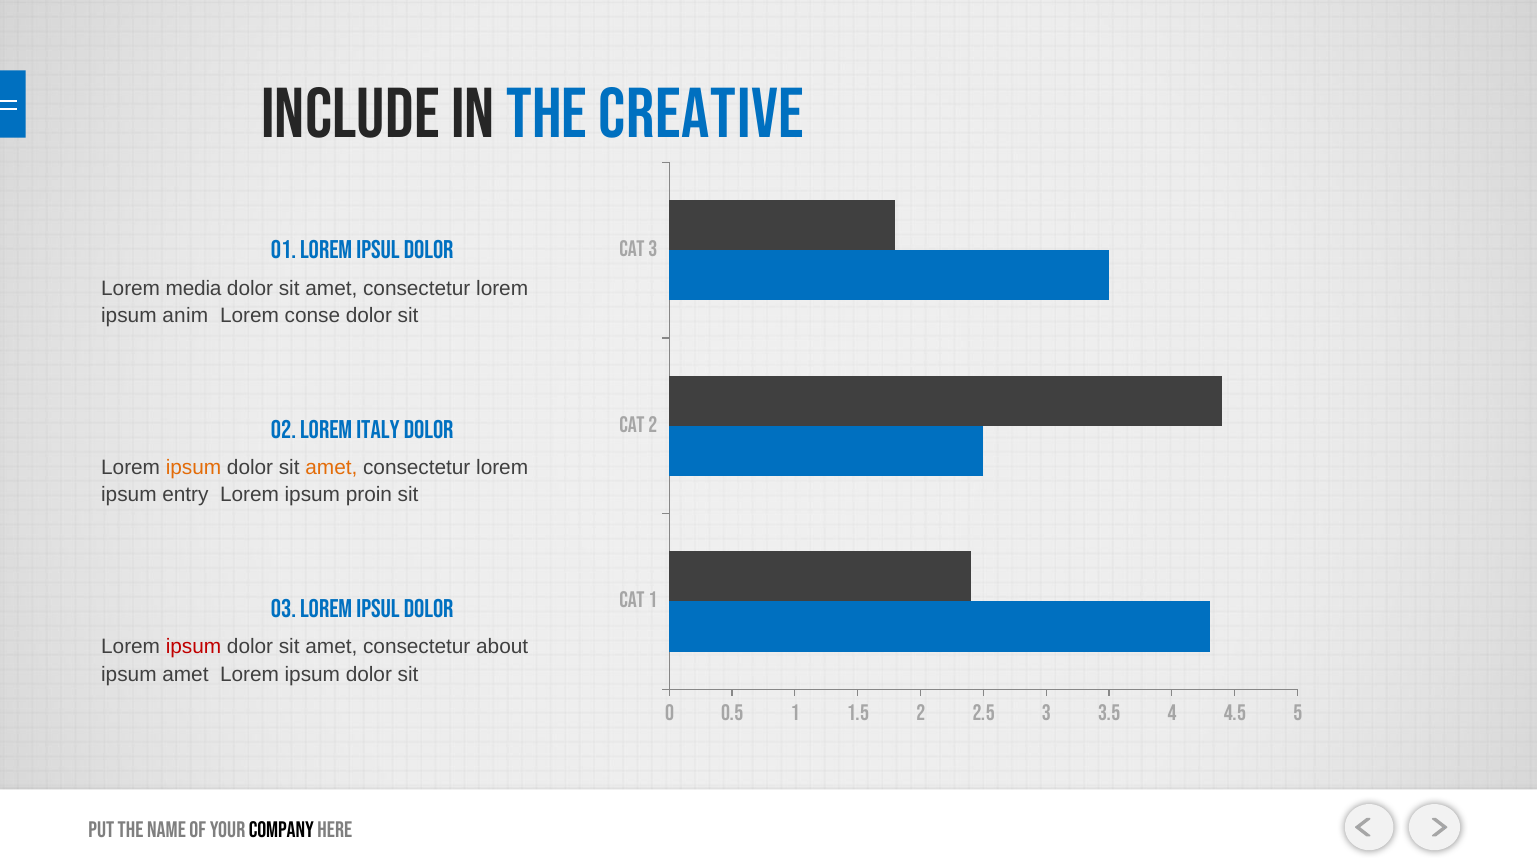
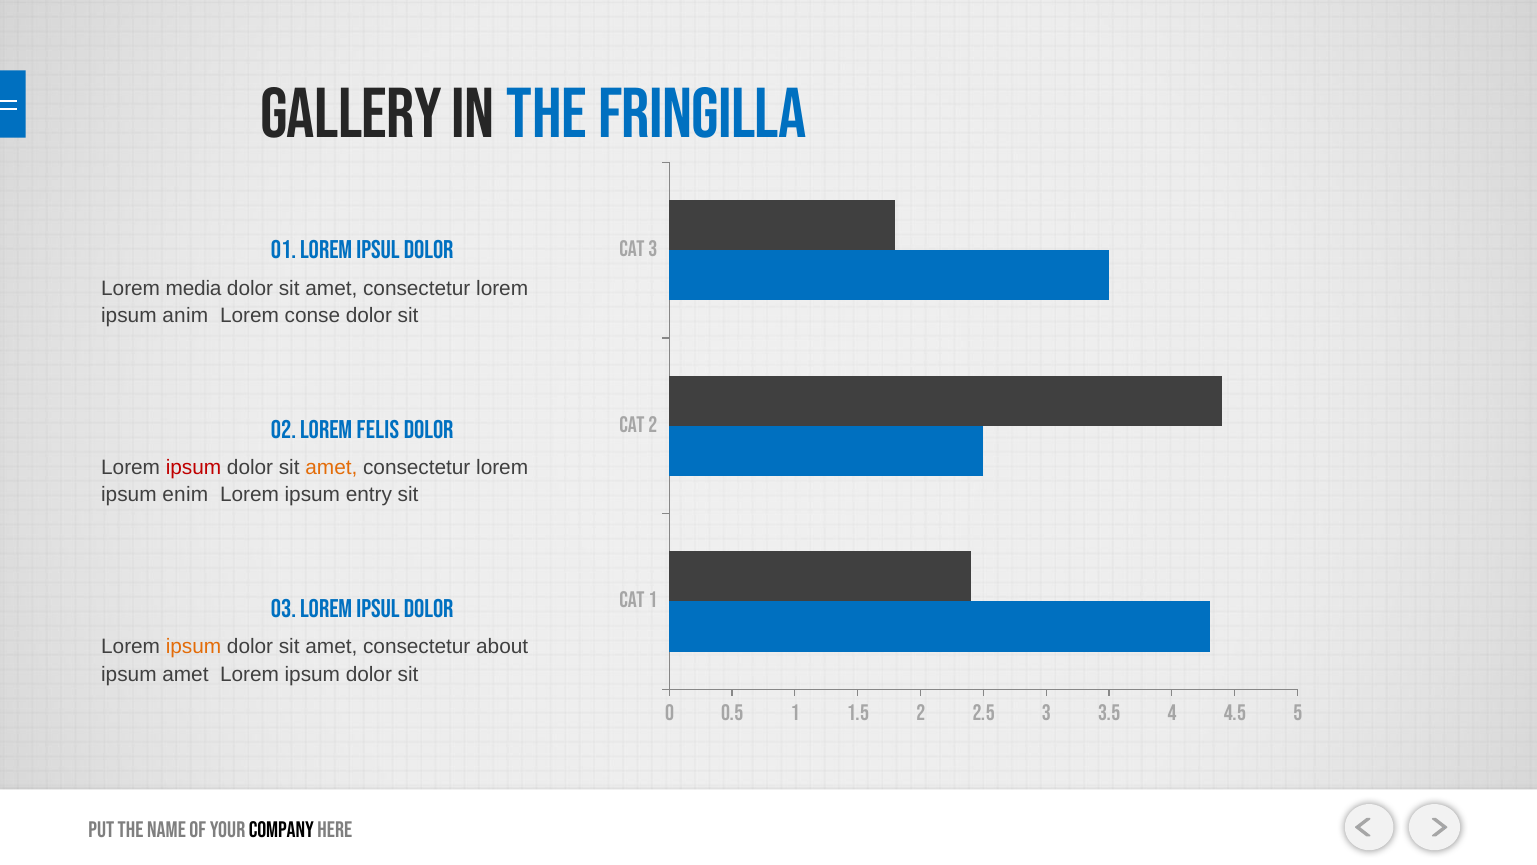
INCLUDE: INCLUDE -> GALLERY (351, 114)
CREATIVE: CREATIVE -> FRINGILLA (702, 114)
ITALY: ITALY -> FELIS (378, 430)
ipsum colour: orange -> red (194, 467)
entry: entry -> enim (185, 494)
proin: proin -> entry (369, 494)
ipsum colour: red -> orange (194, 646)
